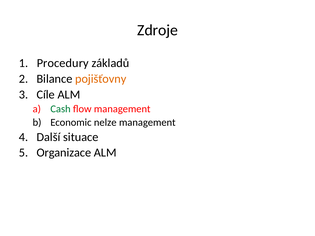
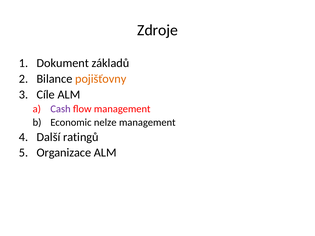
Procedury: Procedury -> Dokument (63, 63)
Cash colour: green -> purple (61, 109)
situace: situace -> ratingů (81, 137)
